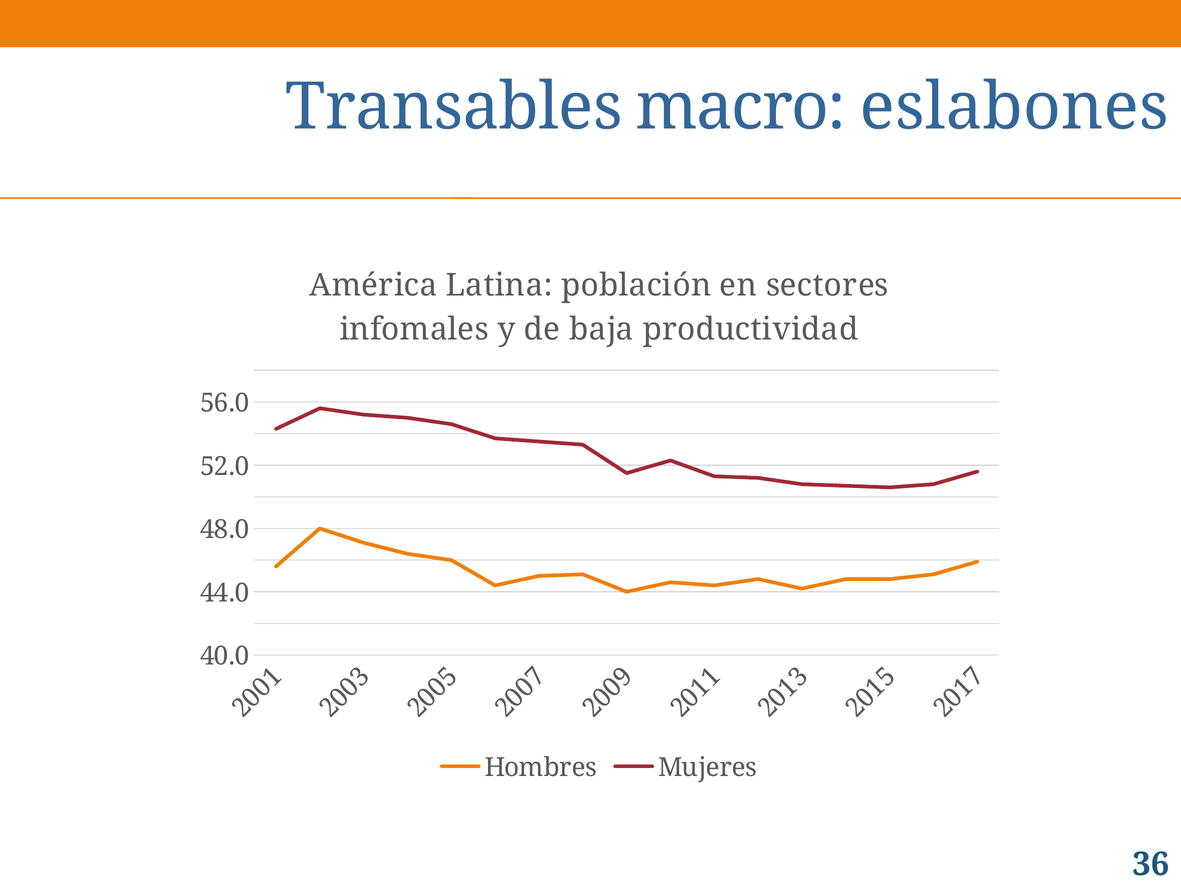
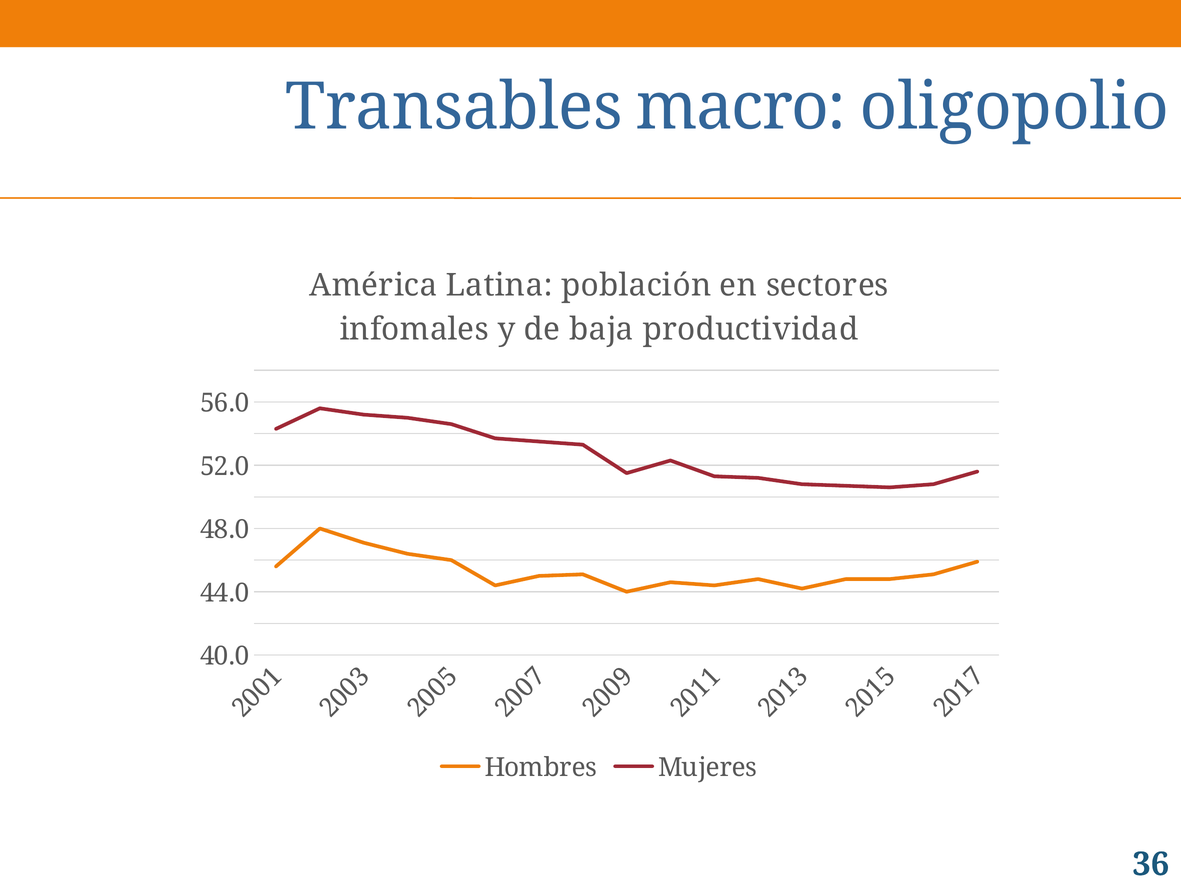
eslabones: eslabones -> oligopolio (1014, 107)
